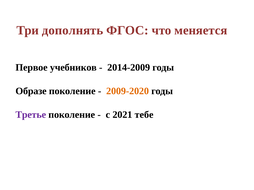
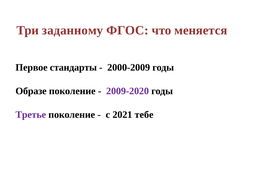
дополнять: дополнять -> заданному (73, 30)
учебников: учебников -> стандарты (73, 68)
2014-2009: 2014-2009 -> 2000-2009 (129, 68)
2009-2020 colour: orange -> purple (128, 91)
